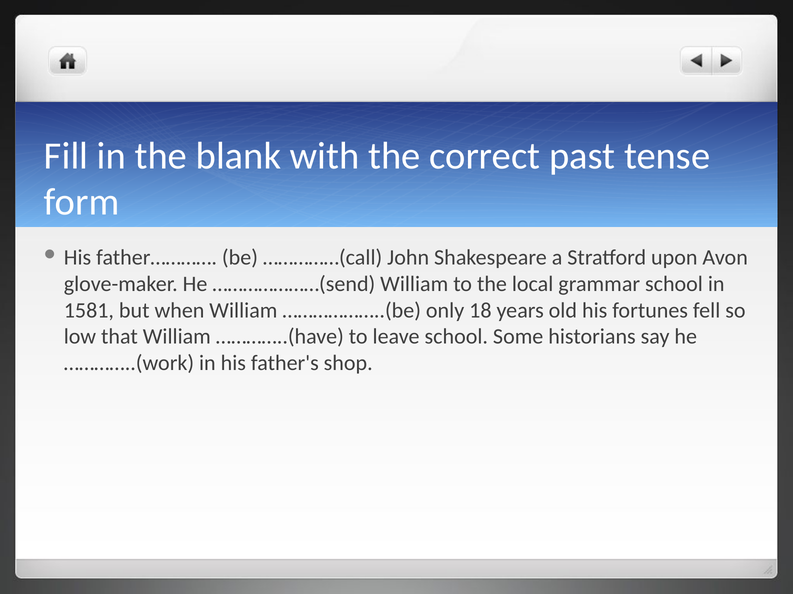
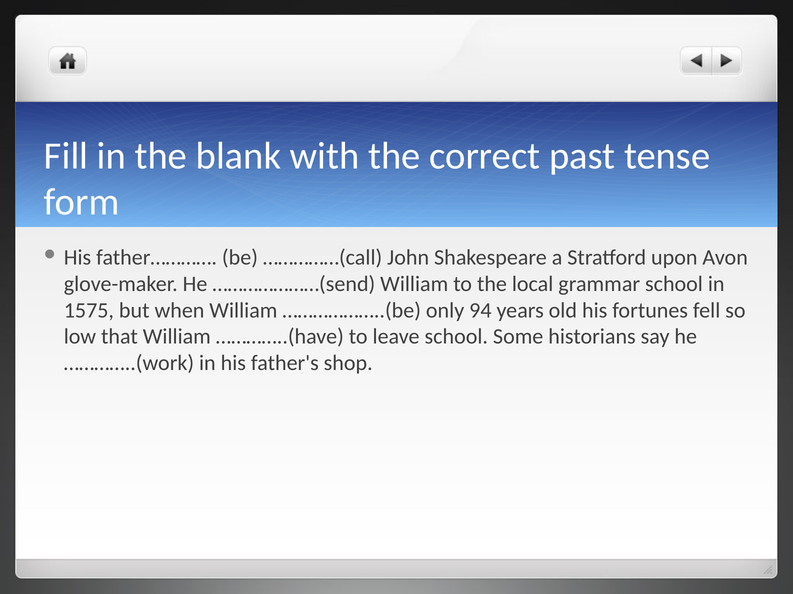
1581: 1581 -> 1575 (89, 311)
18: 18 -> 94 (480, 311)
